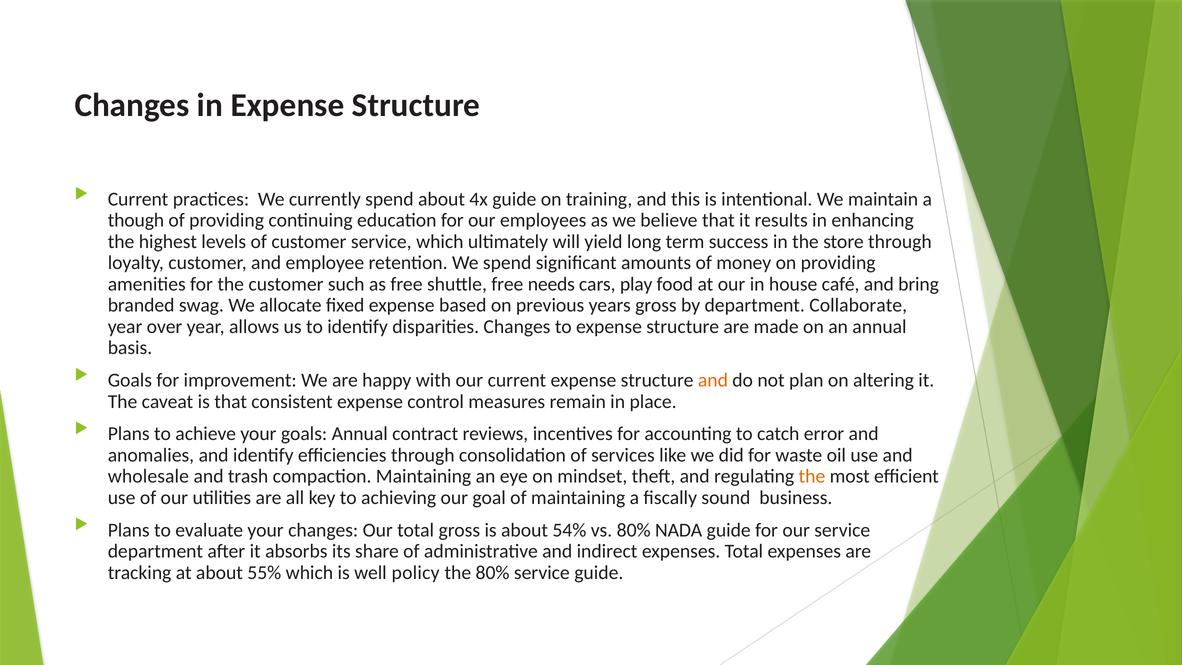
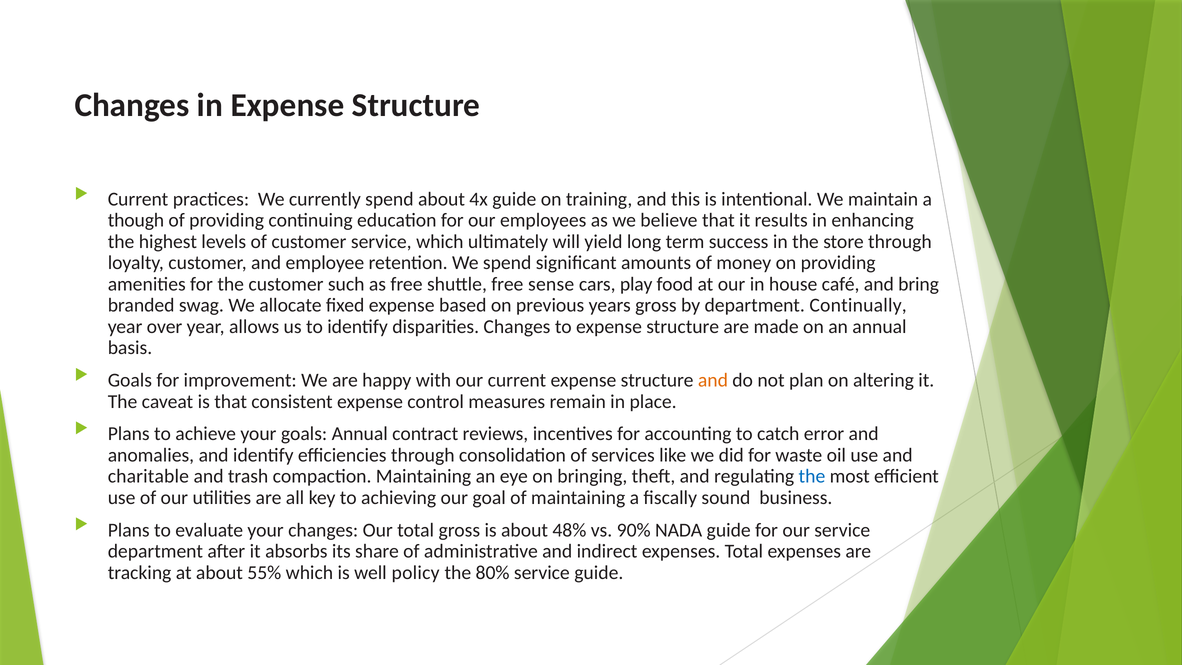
needs: needs -> sense (551, 284)
Collaborate: Collaborate -> Continually (858, 305)
wholesale: wholesale -> charitable (148, 476)
mindset: mindset -> bringing (592, 476)
the colour: orange -> blue (812, 476)
54%: 54% -> 48% (569, 530)
vs 80%: 80% -> 90% (634, 530)
